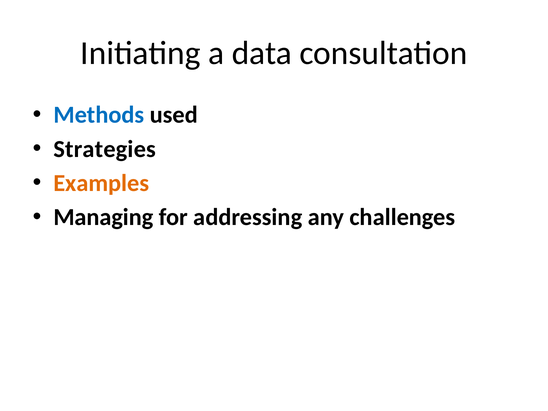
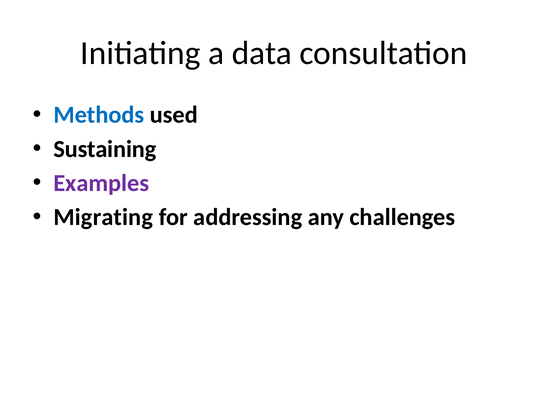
Strategies: Strategies -> Sustaining (105, 149)
Examples colour: orange -> purple (101, 183)
Managing: Managing -> Migrating (103, 217)
